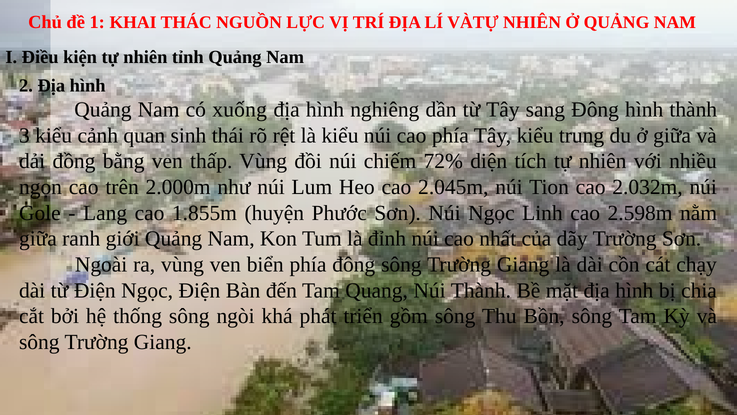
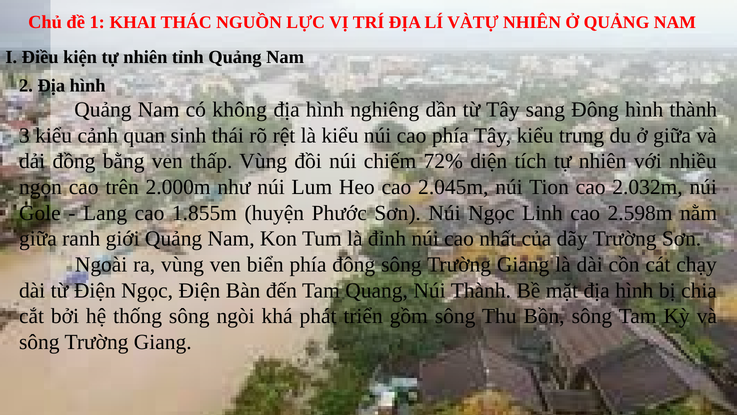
xuống: xuống -> không (240, 110)
